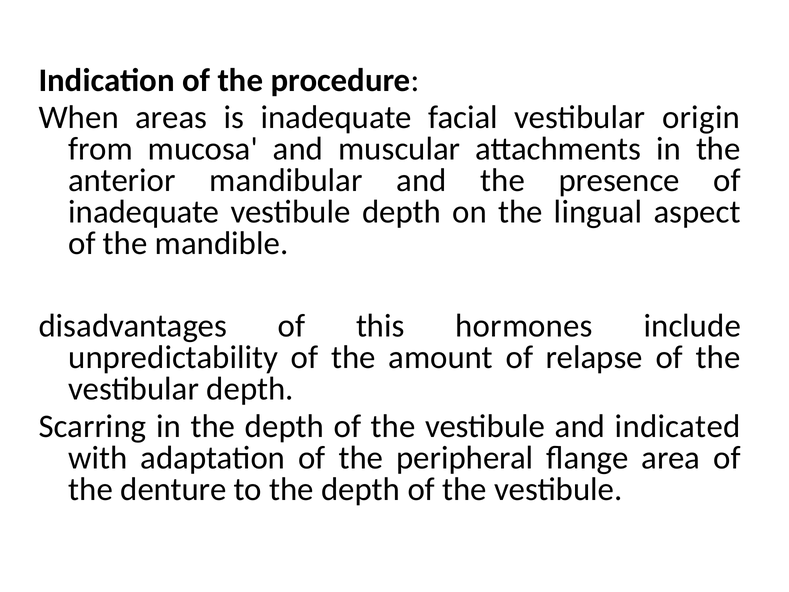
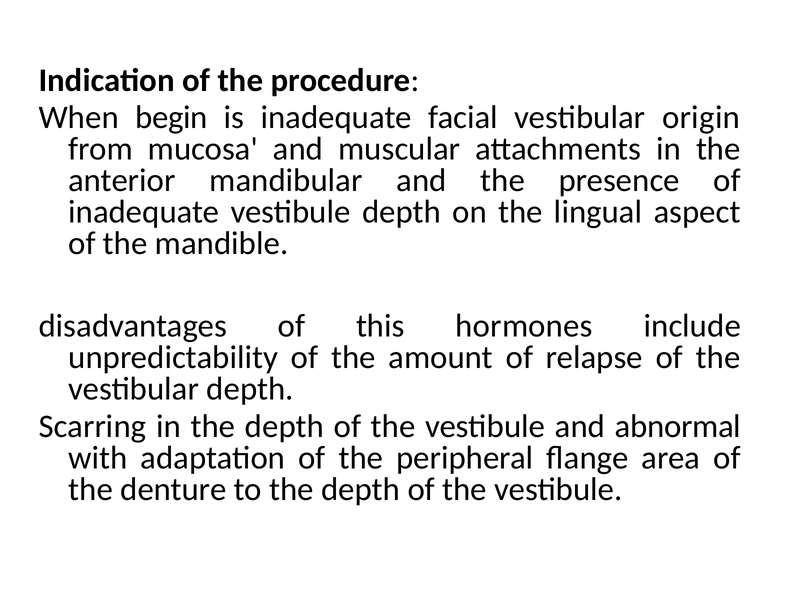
areas: areas -> begin (171, 117)
indicated: indicated -> abnormal (678, 426)
